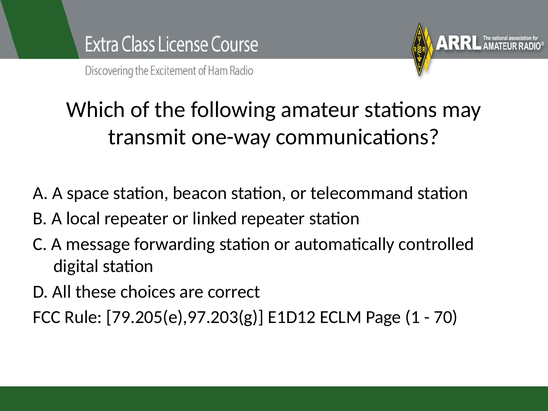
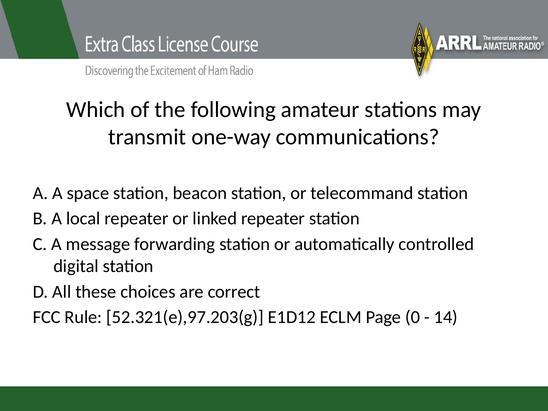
79.205(e),97.203(g: 79.205(e),97.203(g -> 52.321(e),97.203(g (185, 317)
1: 1 -> 0 (413, 317)
70: 70 -> 14 (446, 317)
